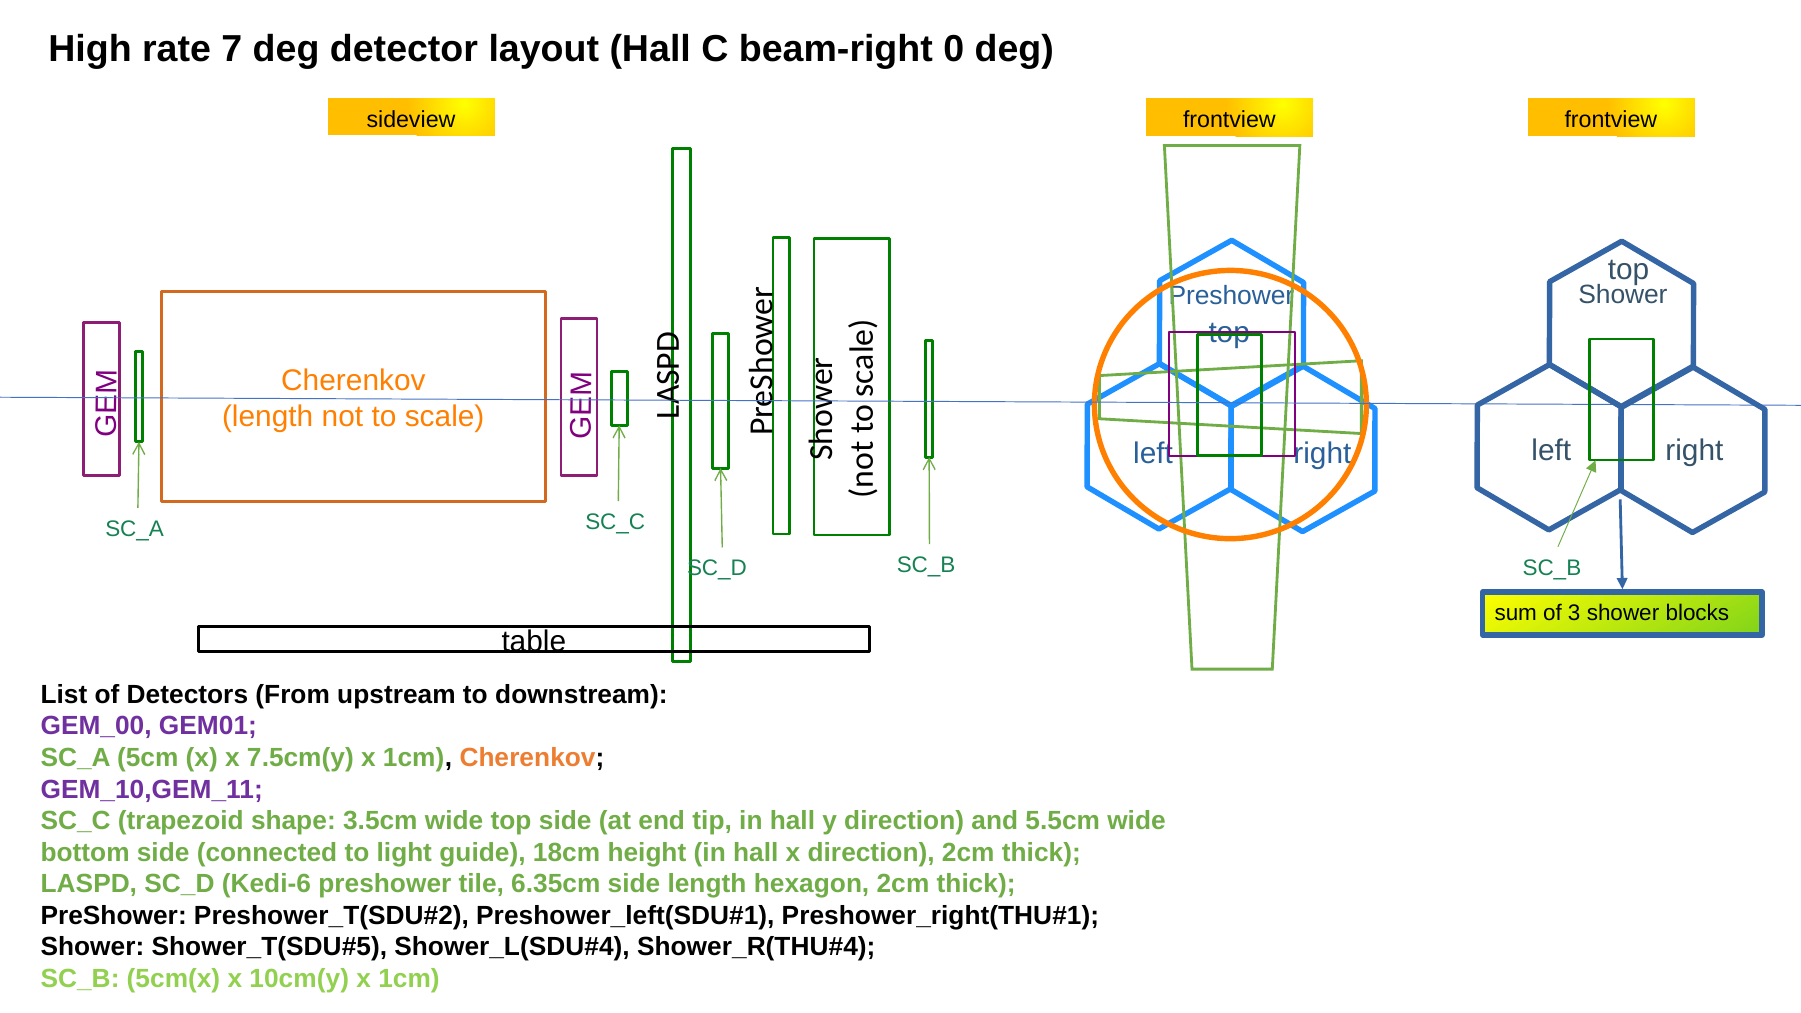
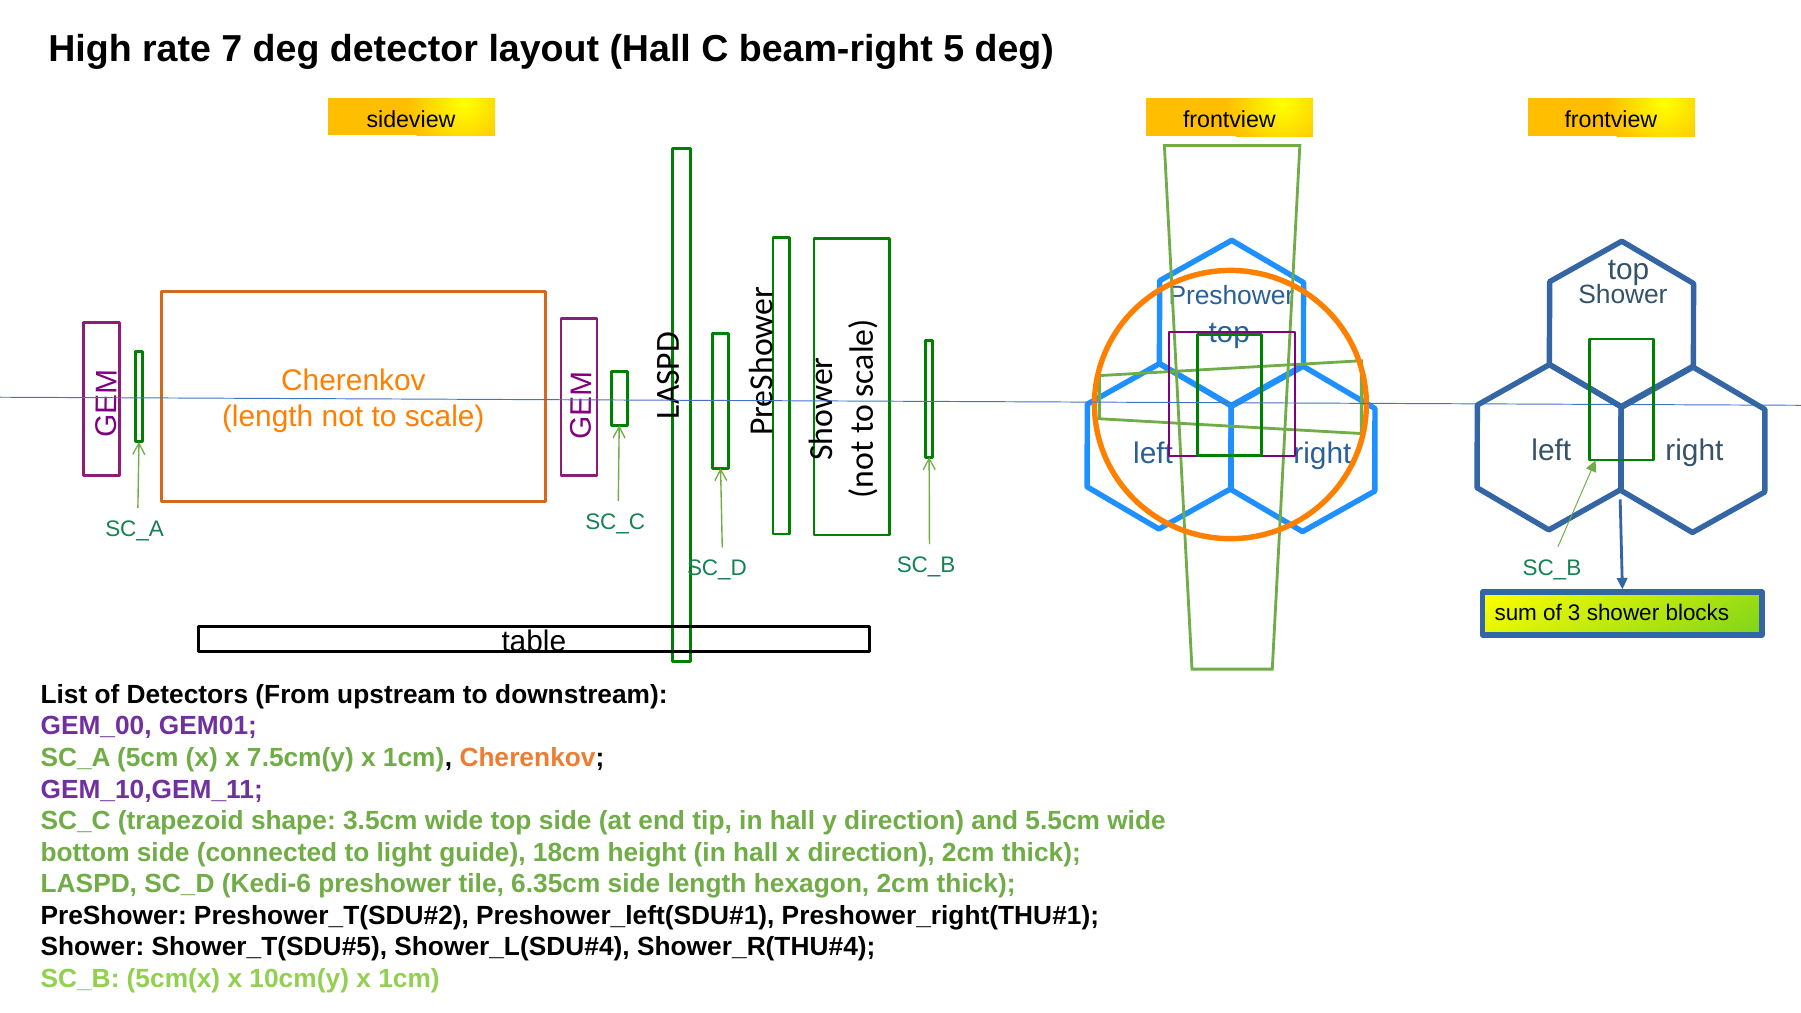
0: 0 -> 5 (954, 49)
